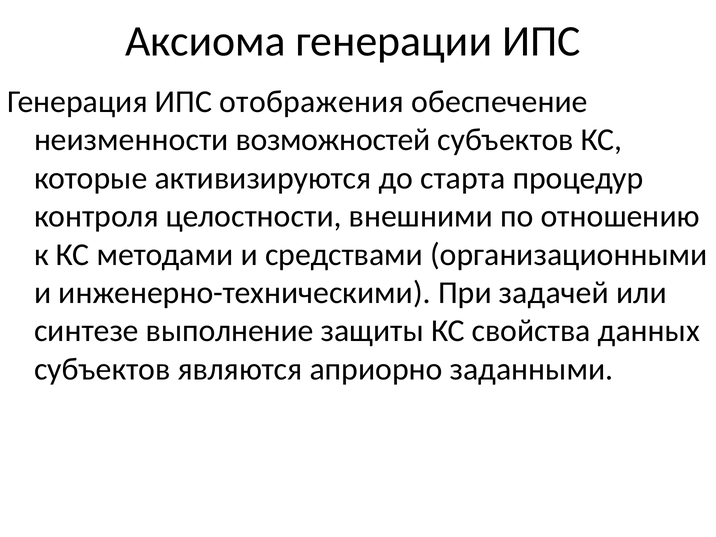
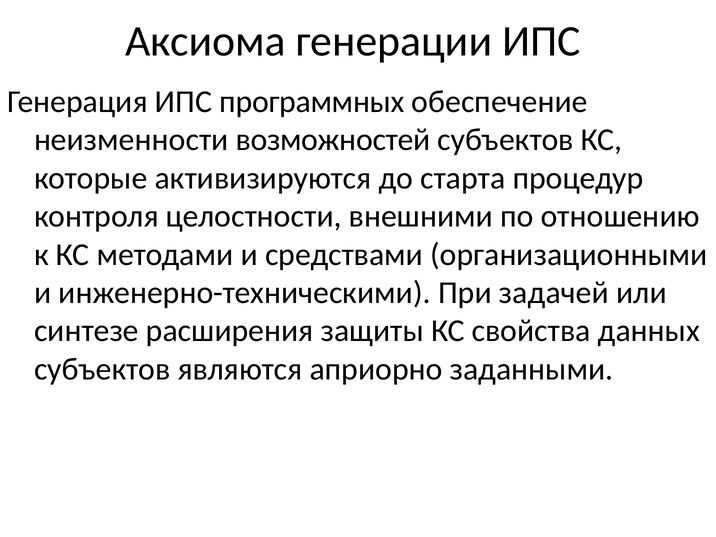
отображения: отображения -> программных (312, 102)
выполнение: выполнение -> расширения (230, 331)
